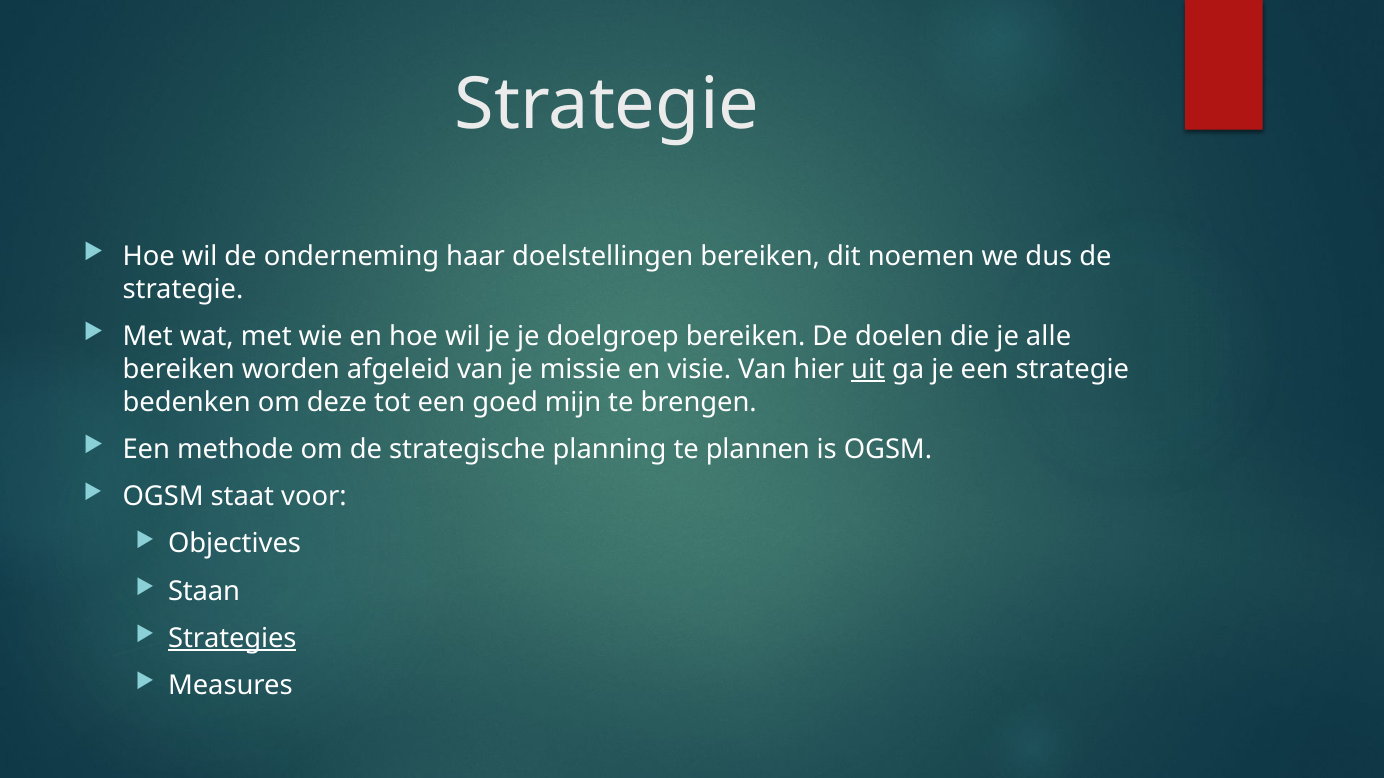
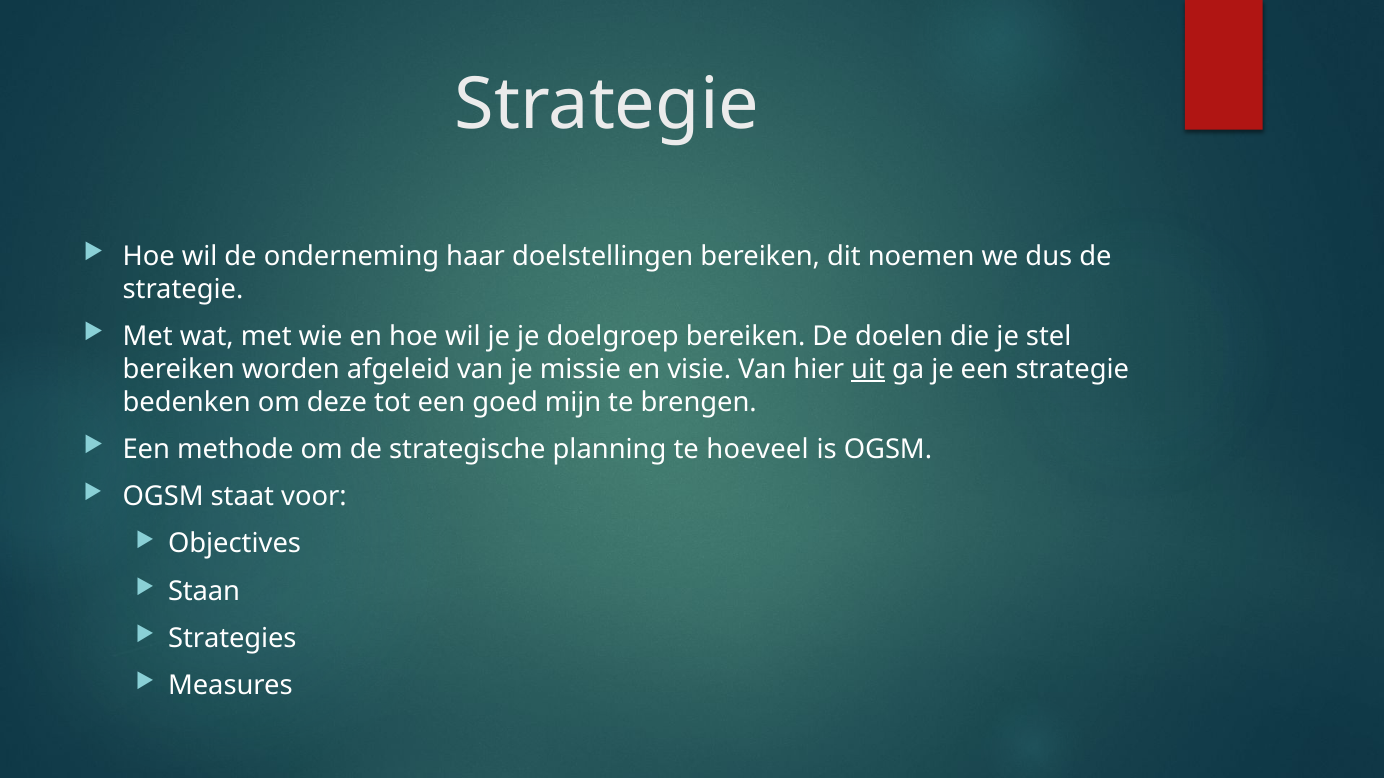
alle: alle -> stel (1049, 337)
plannen: plannen -> hoeveel (758, 450)
Strategies underline: present -> none (232, 639)
